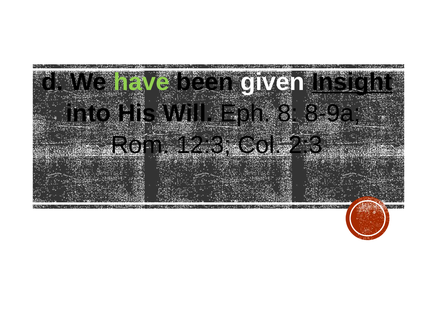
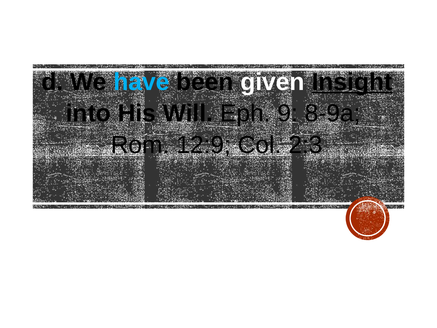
have colour: light green -> light blue (141, 82)
8: 8 -> 9 (288, 113)
12:3: 12:3 -> 12:9 (204, 145)
